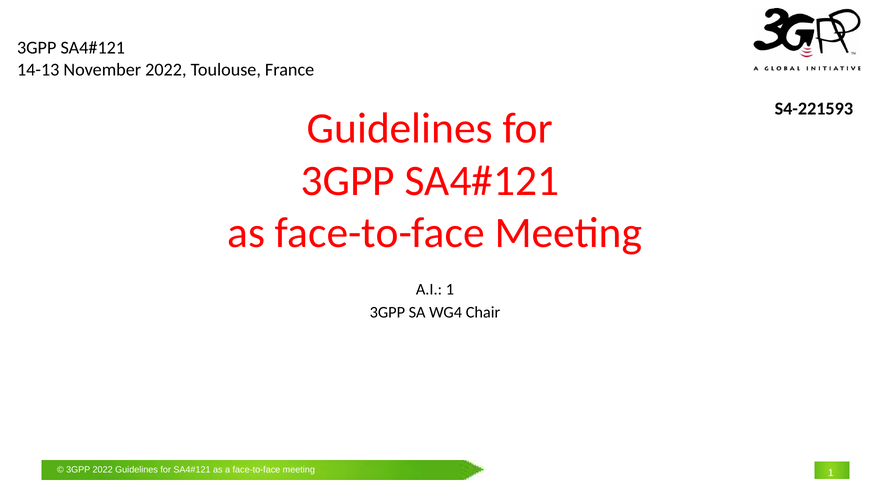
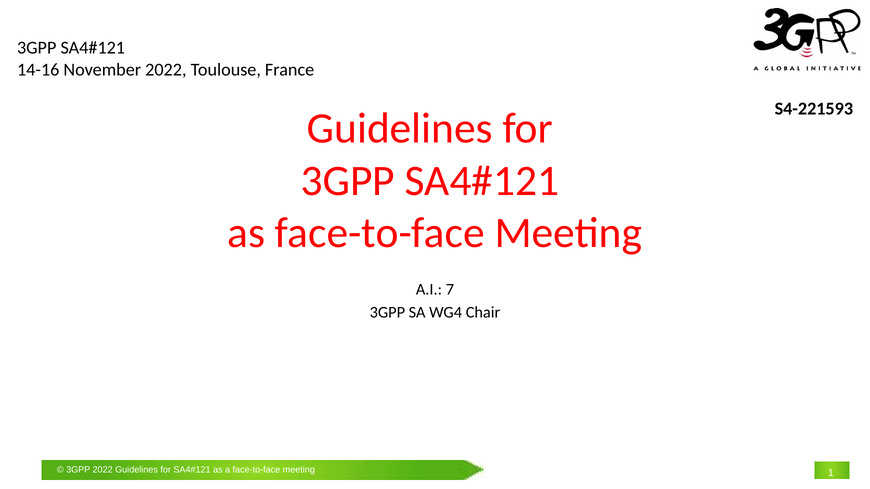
14-13: 14-13 -> 14-16 (38, 70)
A.I 1: 1 -> 7 (450, 290)
